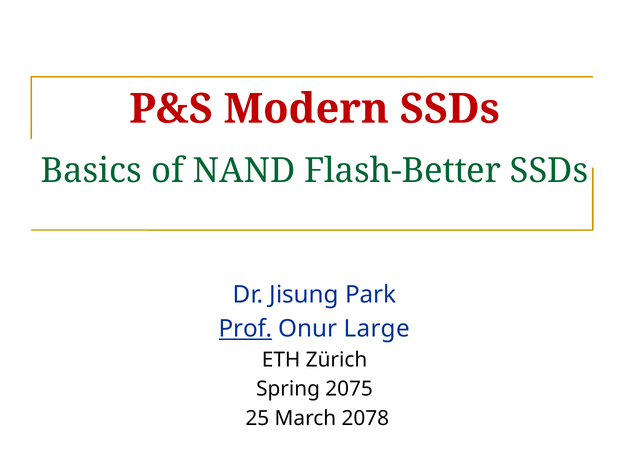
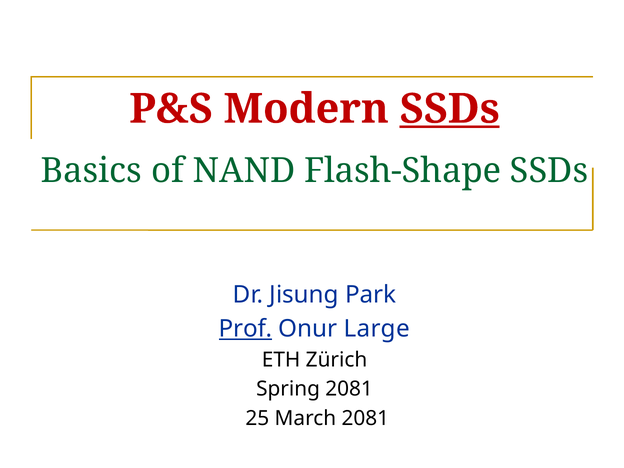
SSDs underline: none -> present (450, 109)
Flash-Better: Flash-Better -> Flash-Shape (403, 171)
Spring 2075: 2075 -> 2081 (349, 389)
March 2078: 2078 -> 2081 (365, 418)
